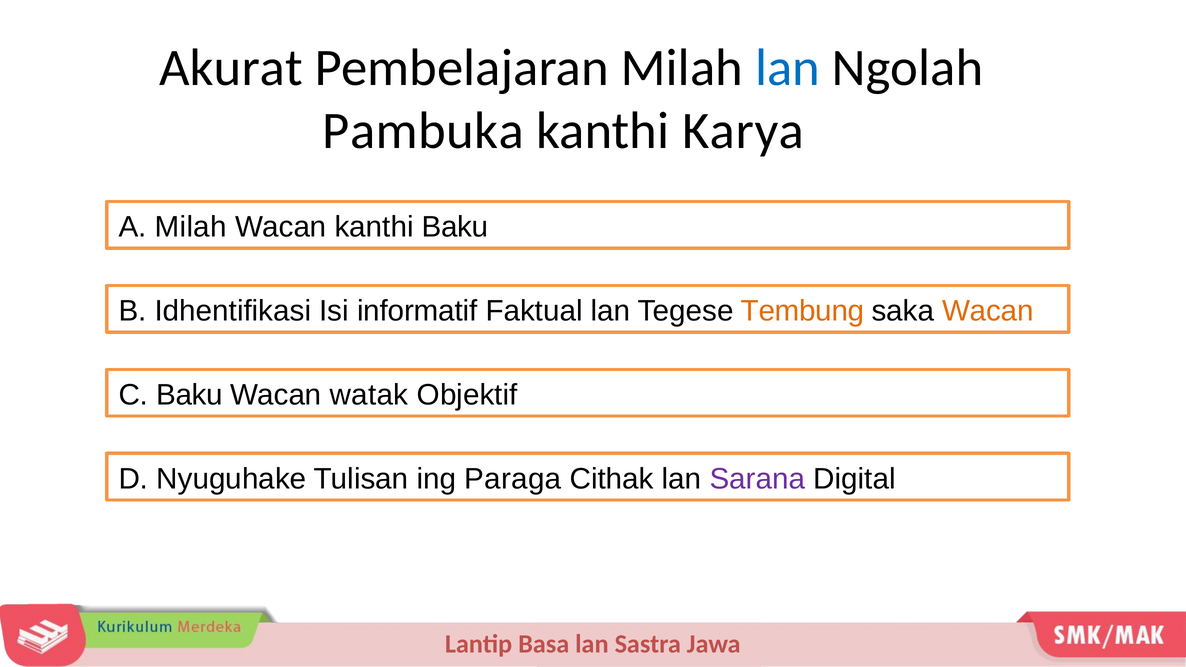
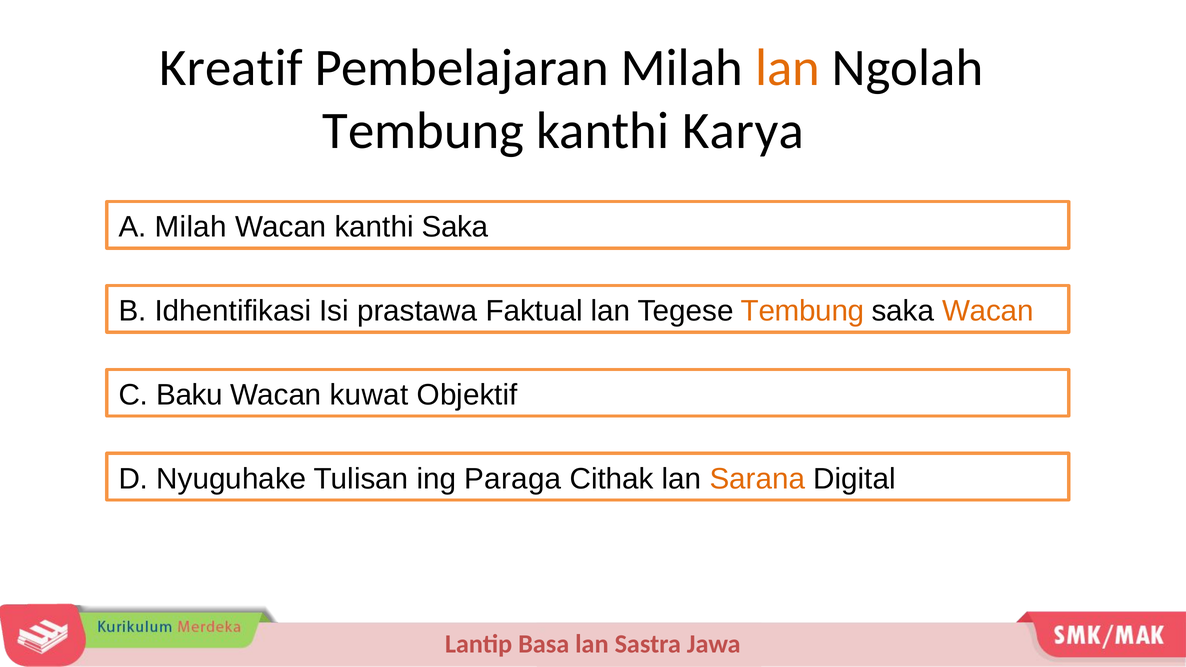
Akurat: Akurat -> Kreatif (231, 68)
lan colour: blue -> orange (788, 68)
Pambuka: Pambuka -> Tembung (423, 131)
kanthi Baku: Baku -> Saka (455, 227)
informatif: informatif -> prastawa (417, 311)
watak: watak -> kuwat (369, 395)
Sarana colour: purple -> orange (757, 479)
